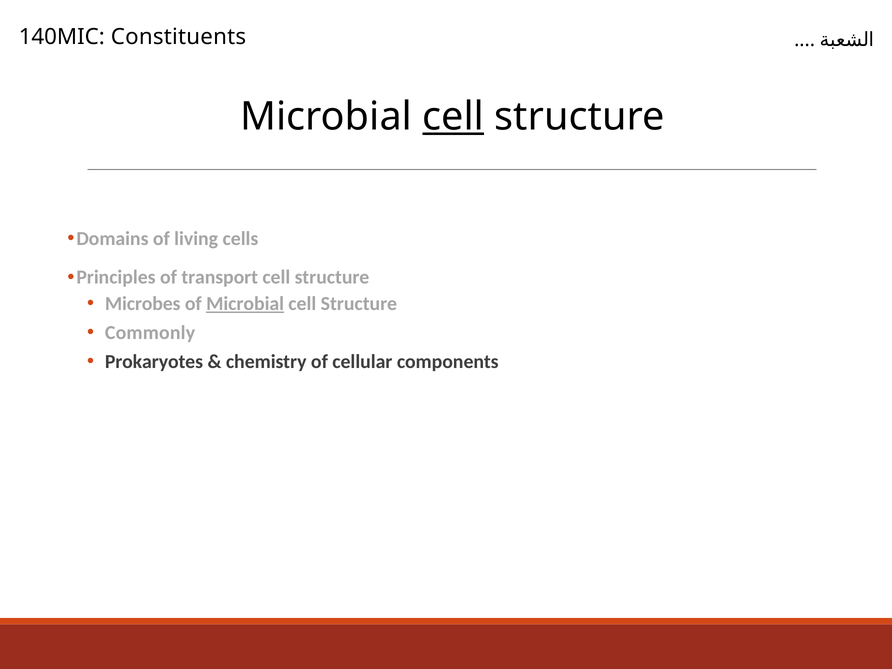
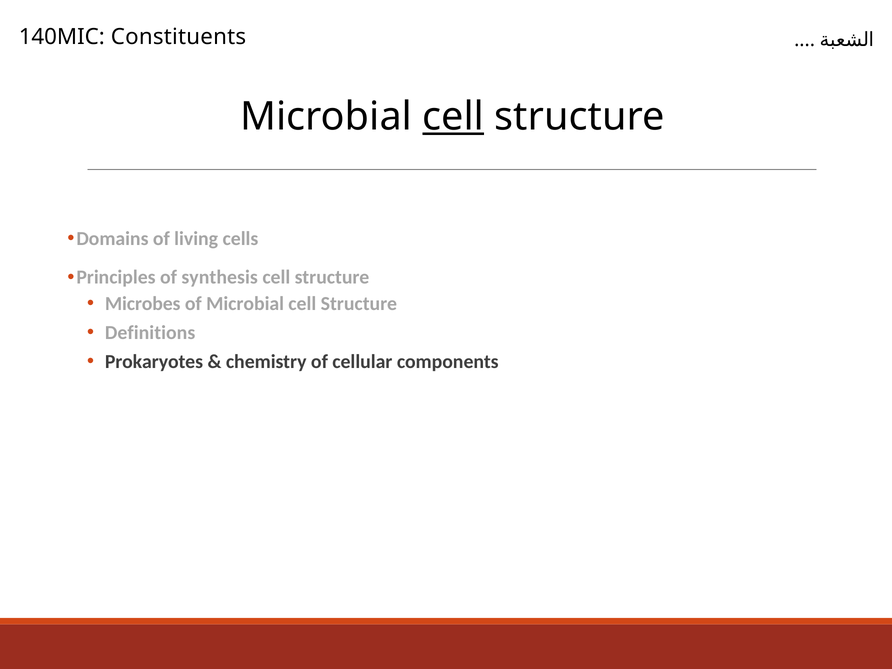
transport: transport -> synthesis (220, 277)
Microbial underline: present -> none (245, 304)
Commonly: Commonly -> Definitions (150, 333)
